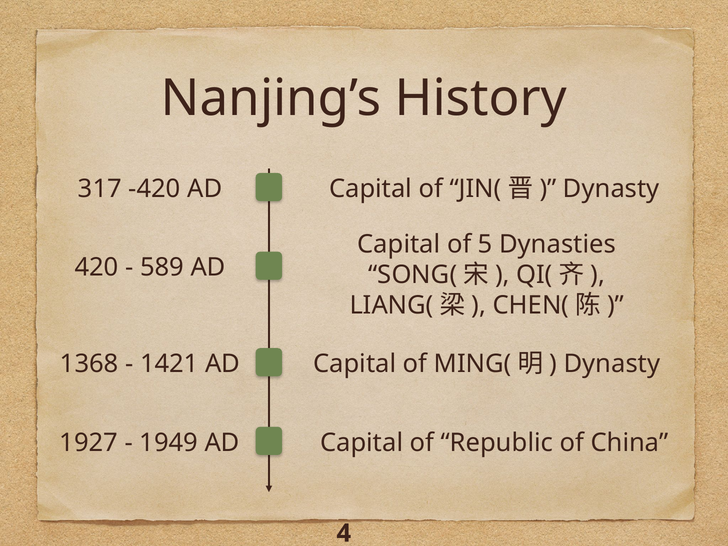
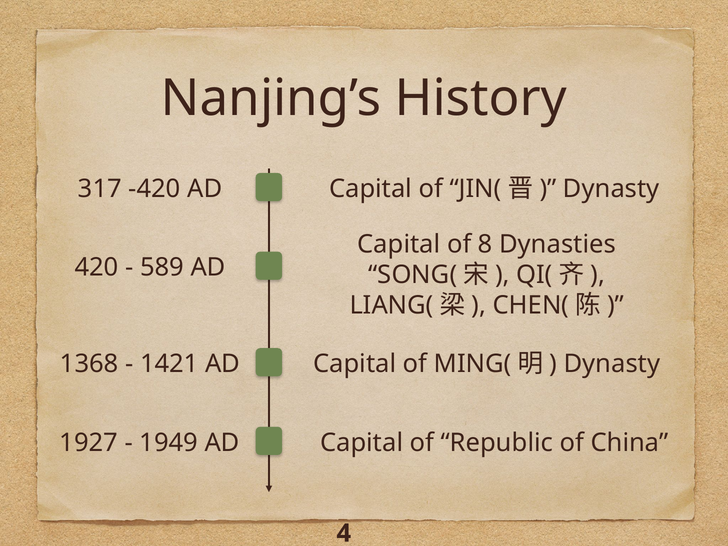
5: 5 -> 8 (485, 244)
